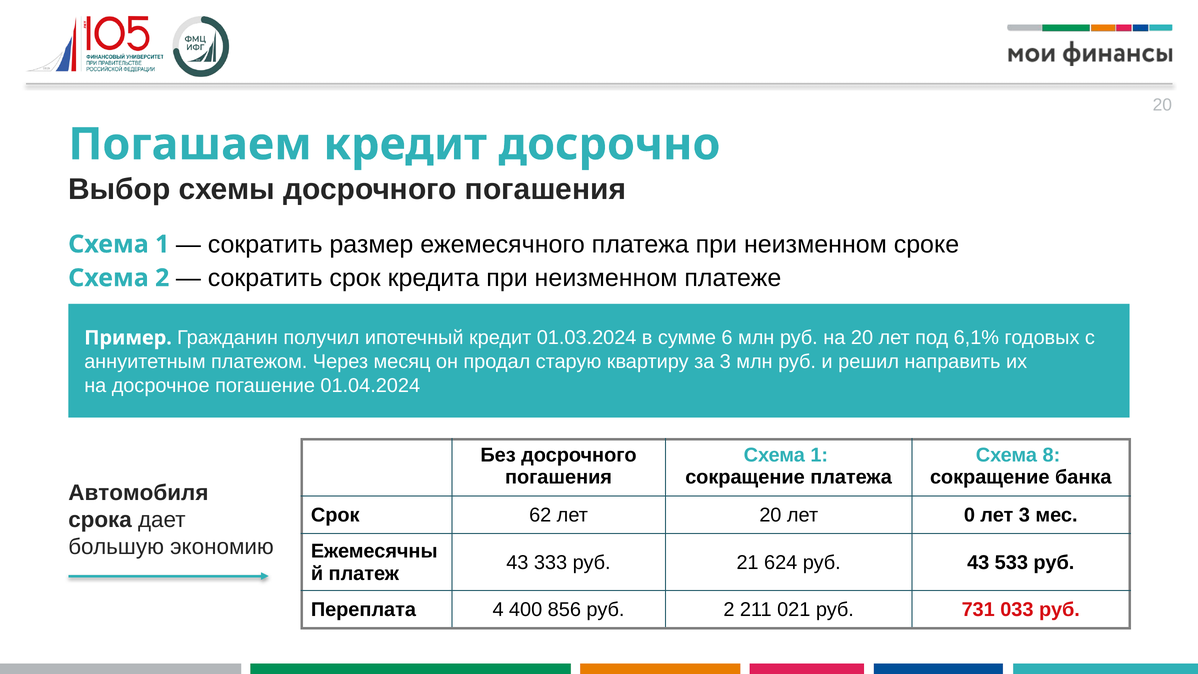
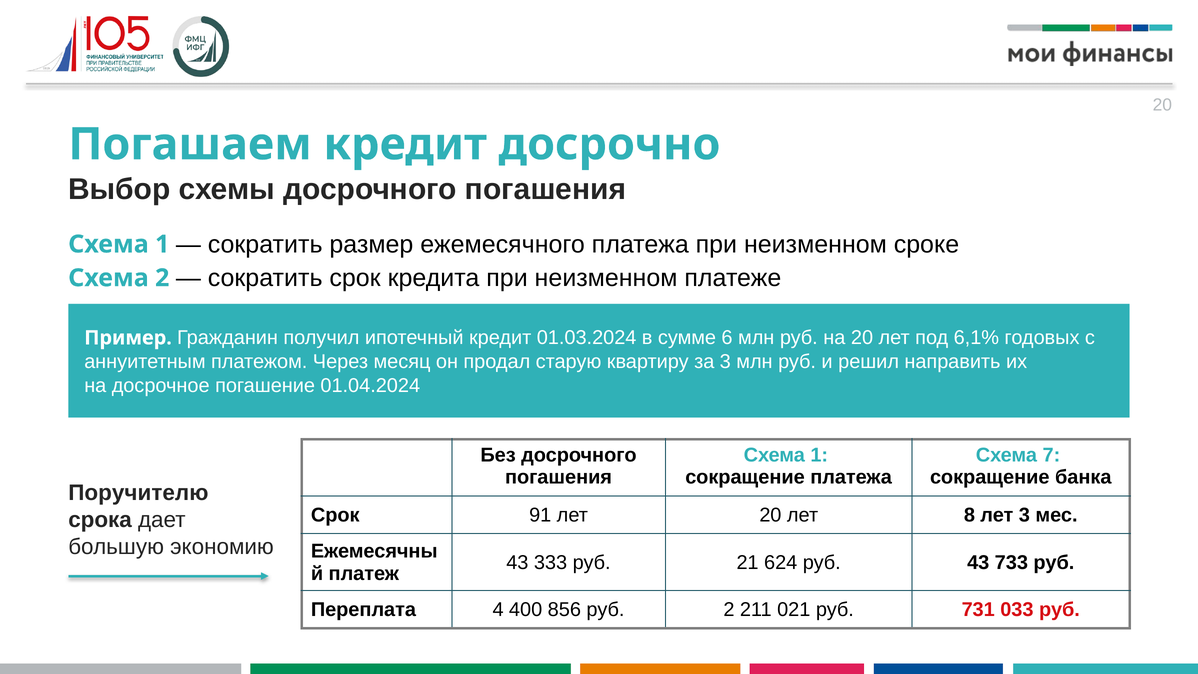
8: 8 -> 7 (1051, 455)
Автомобиля: Автомобиля -> Поручителю (138, 493)
62: 62 -> 91 (540, 515)
0: 0 -> 8 (969, 515)
533: 533 -> 733 (1011, 562)
